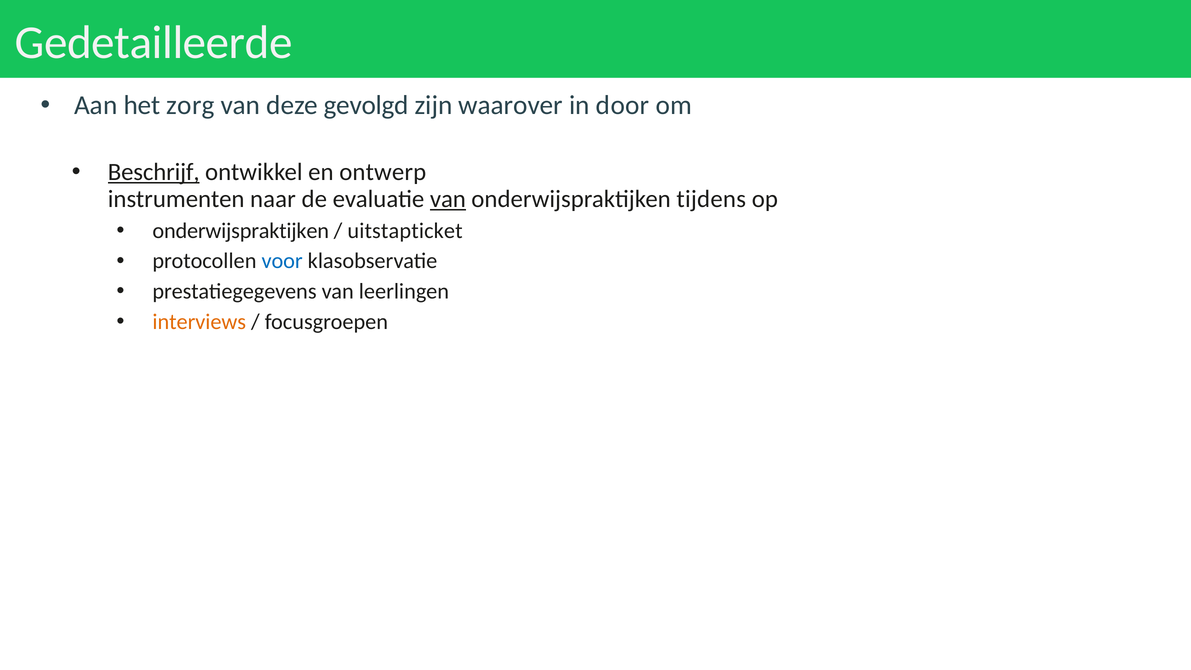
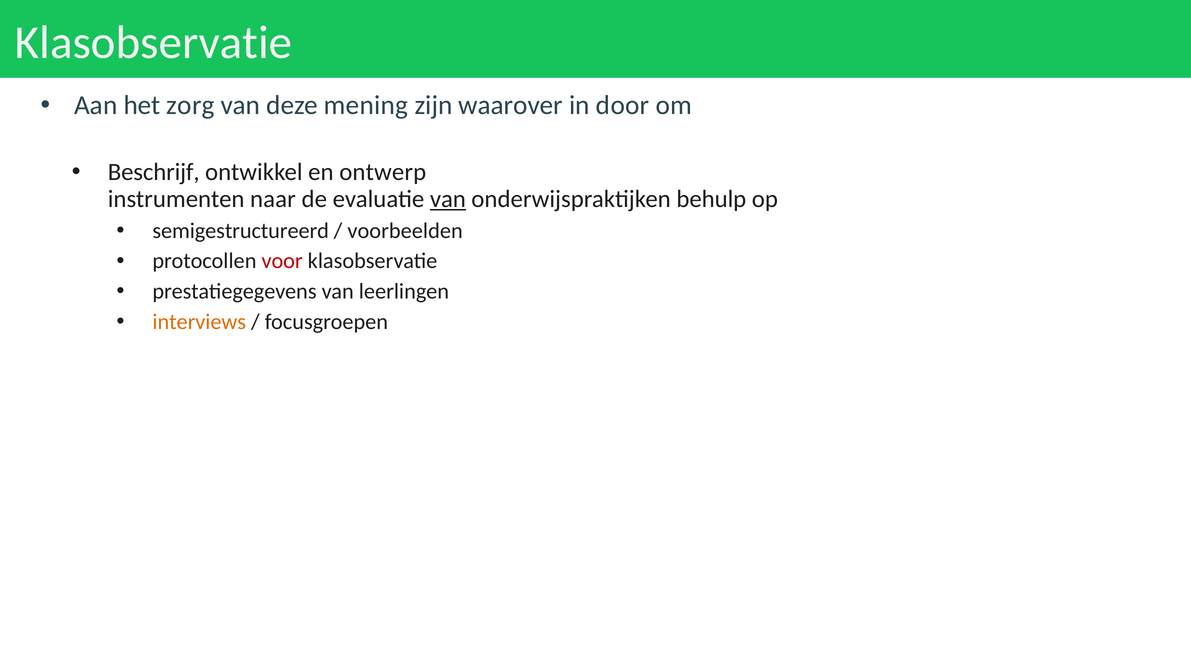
Gedetailleerde: Gedetailleerde -> Klasobservatie (154, 43)
gevolgd: gevolgd -> mening (366, 105)
Beschrijf underline: present -> none (154, 172)
tijdens: tijdens -> behulp (711, 199)
onderwijspraktijken: onderwijspraktijken -> semigestructureerd (241, 231)
uitstapticket: uitstapticket -> voorbeelden (405, 231)
voor colour: blue -> red (282, 261)
